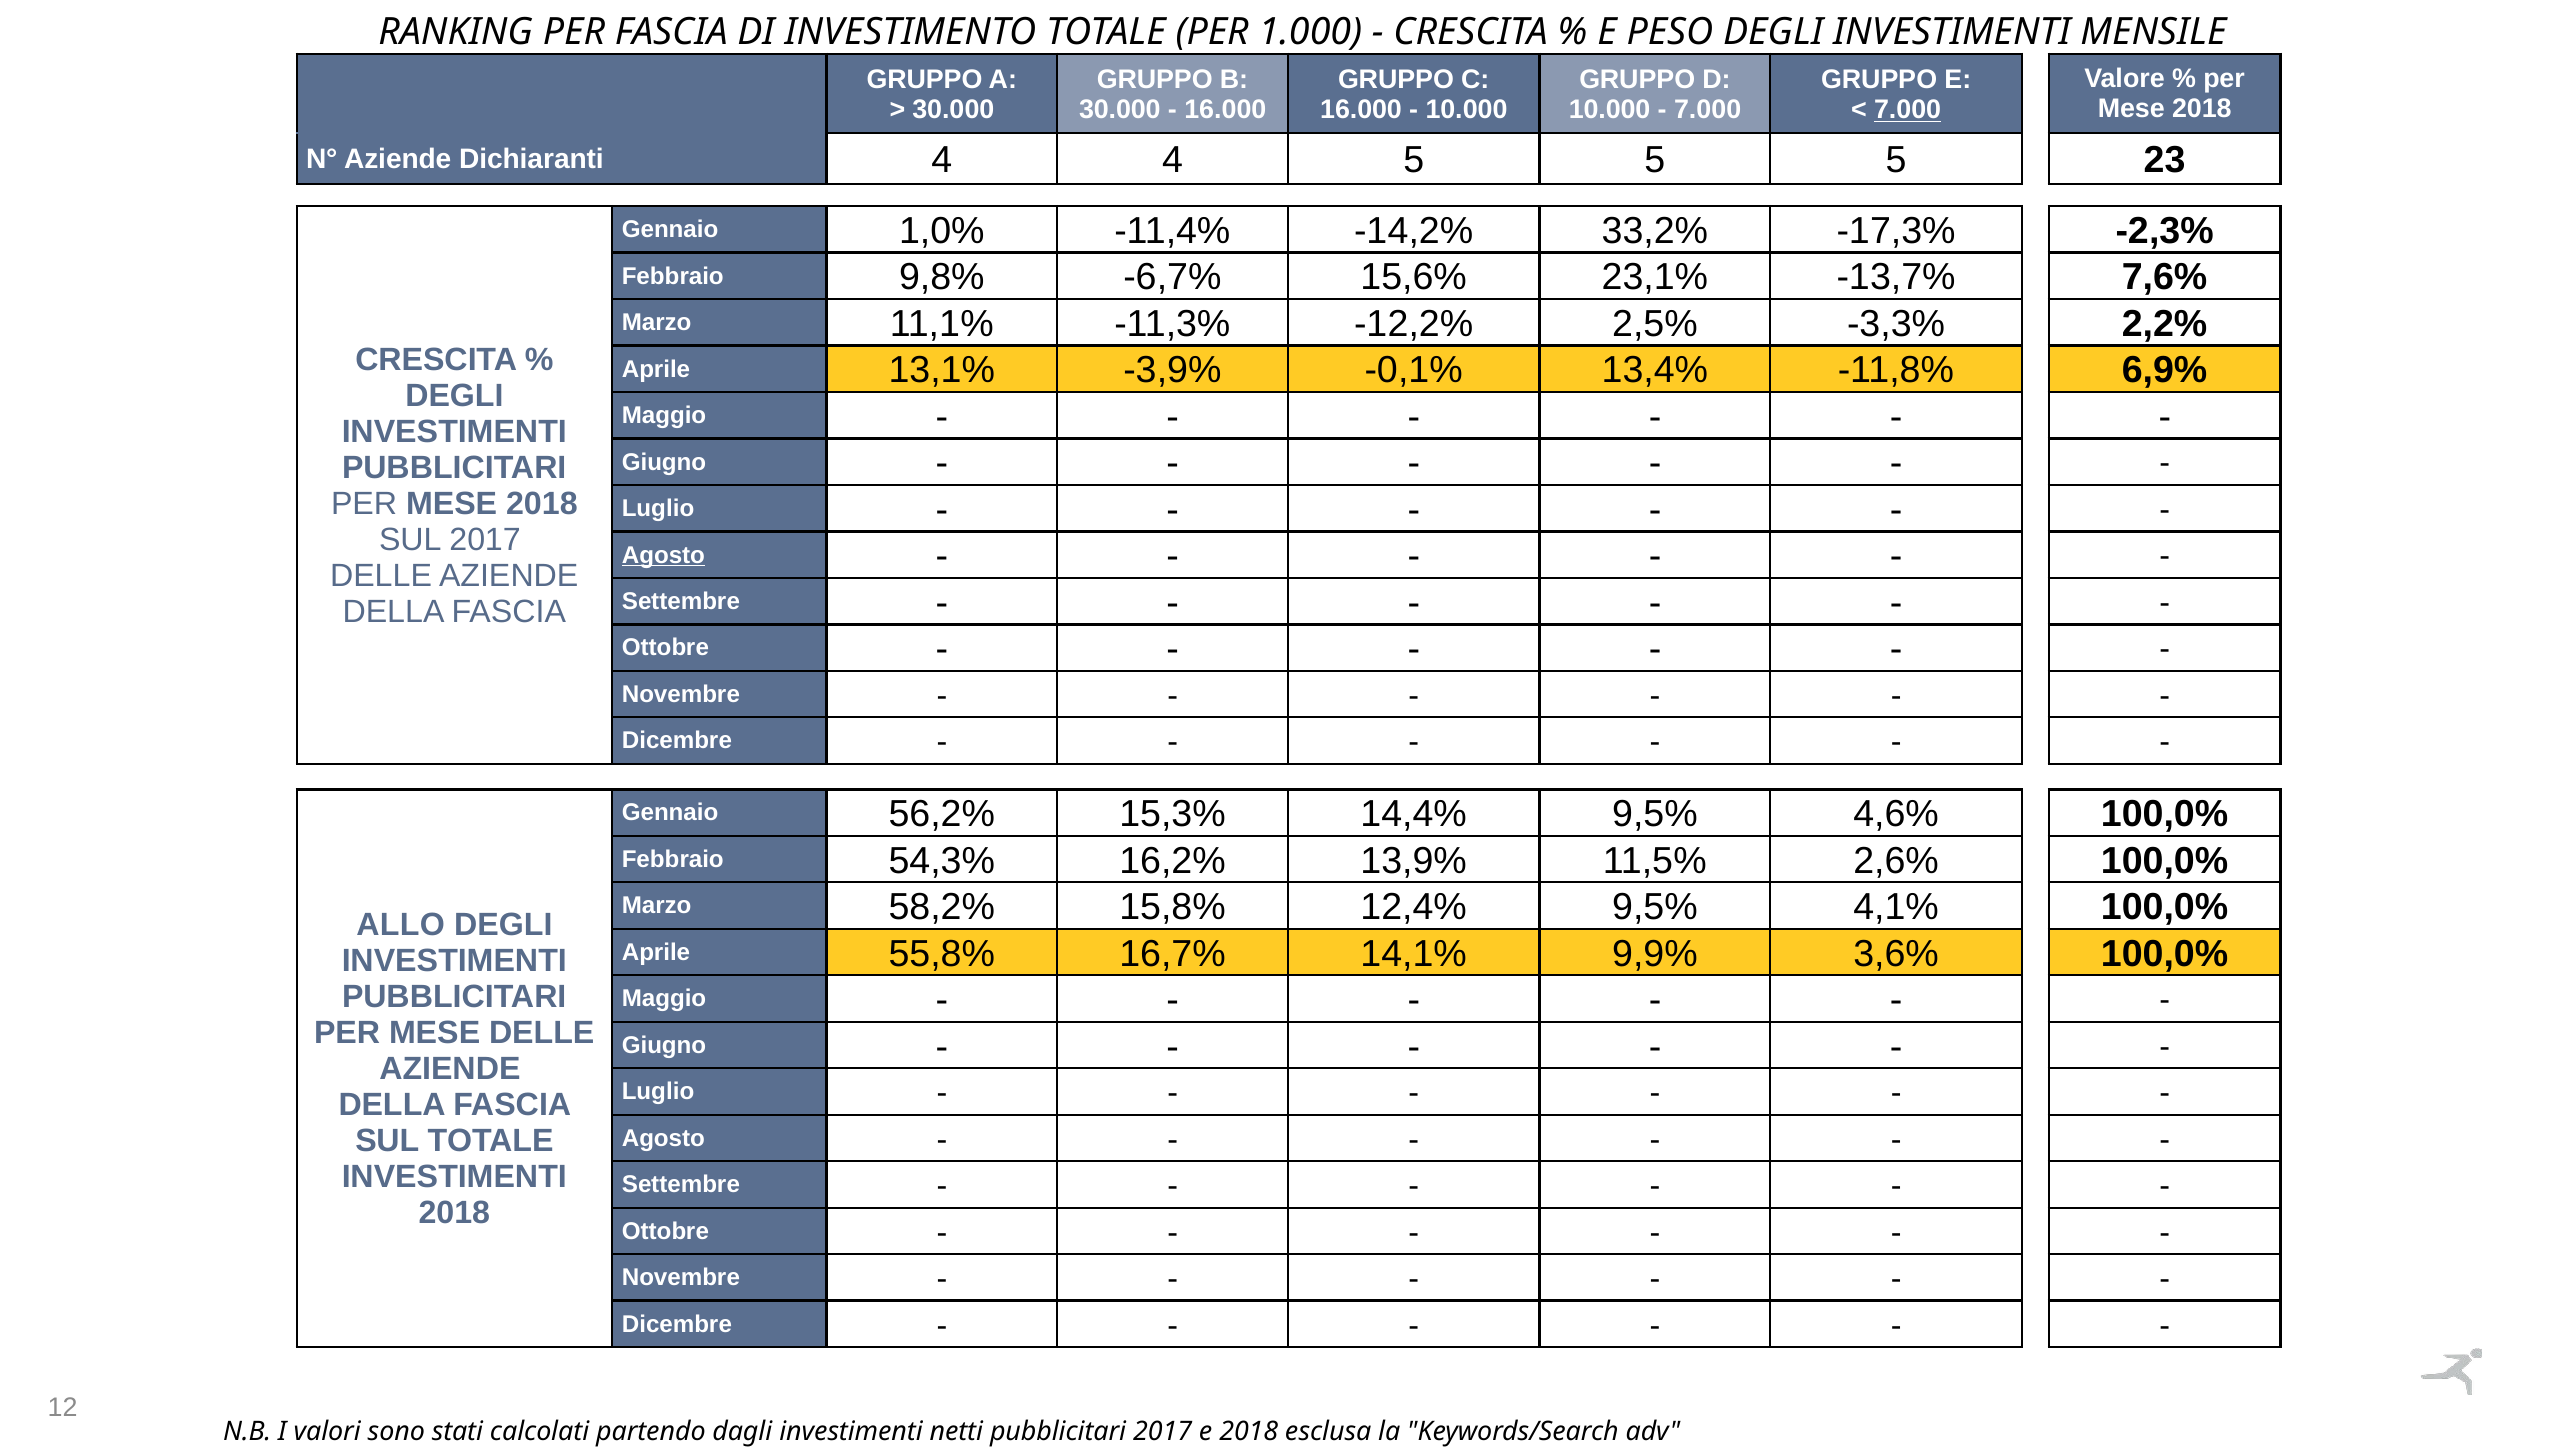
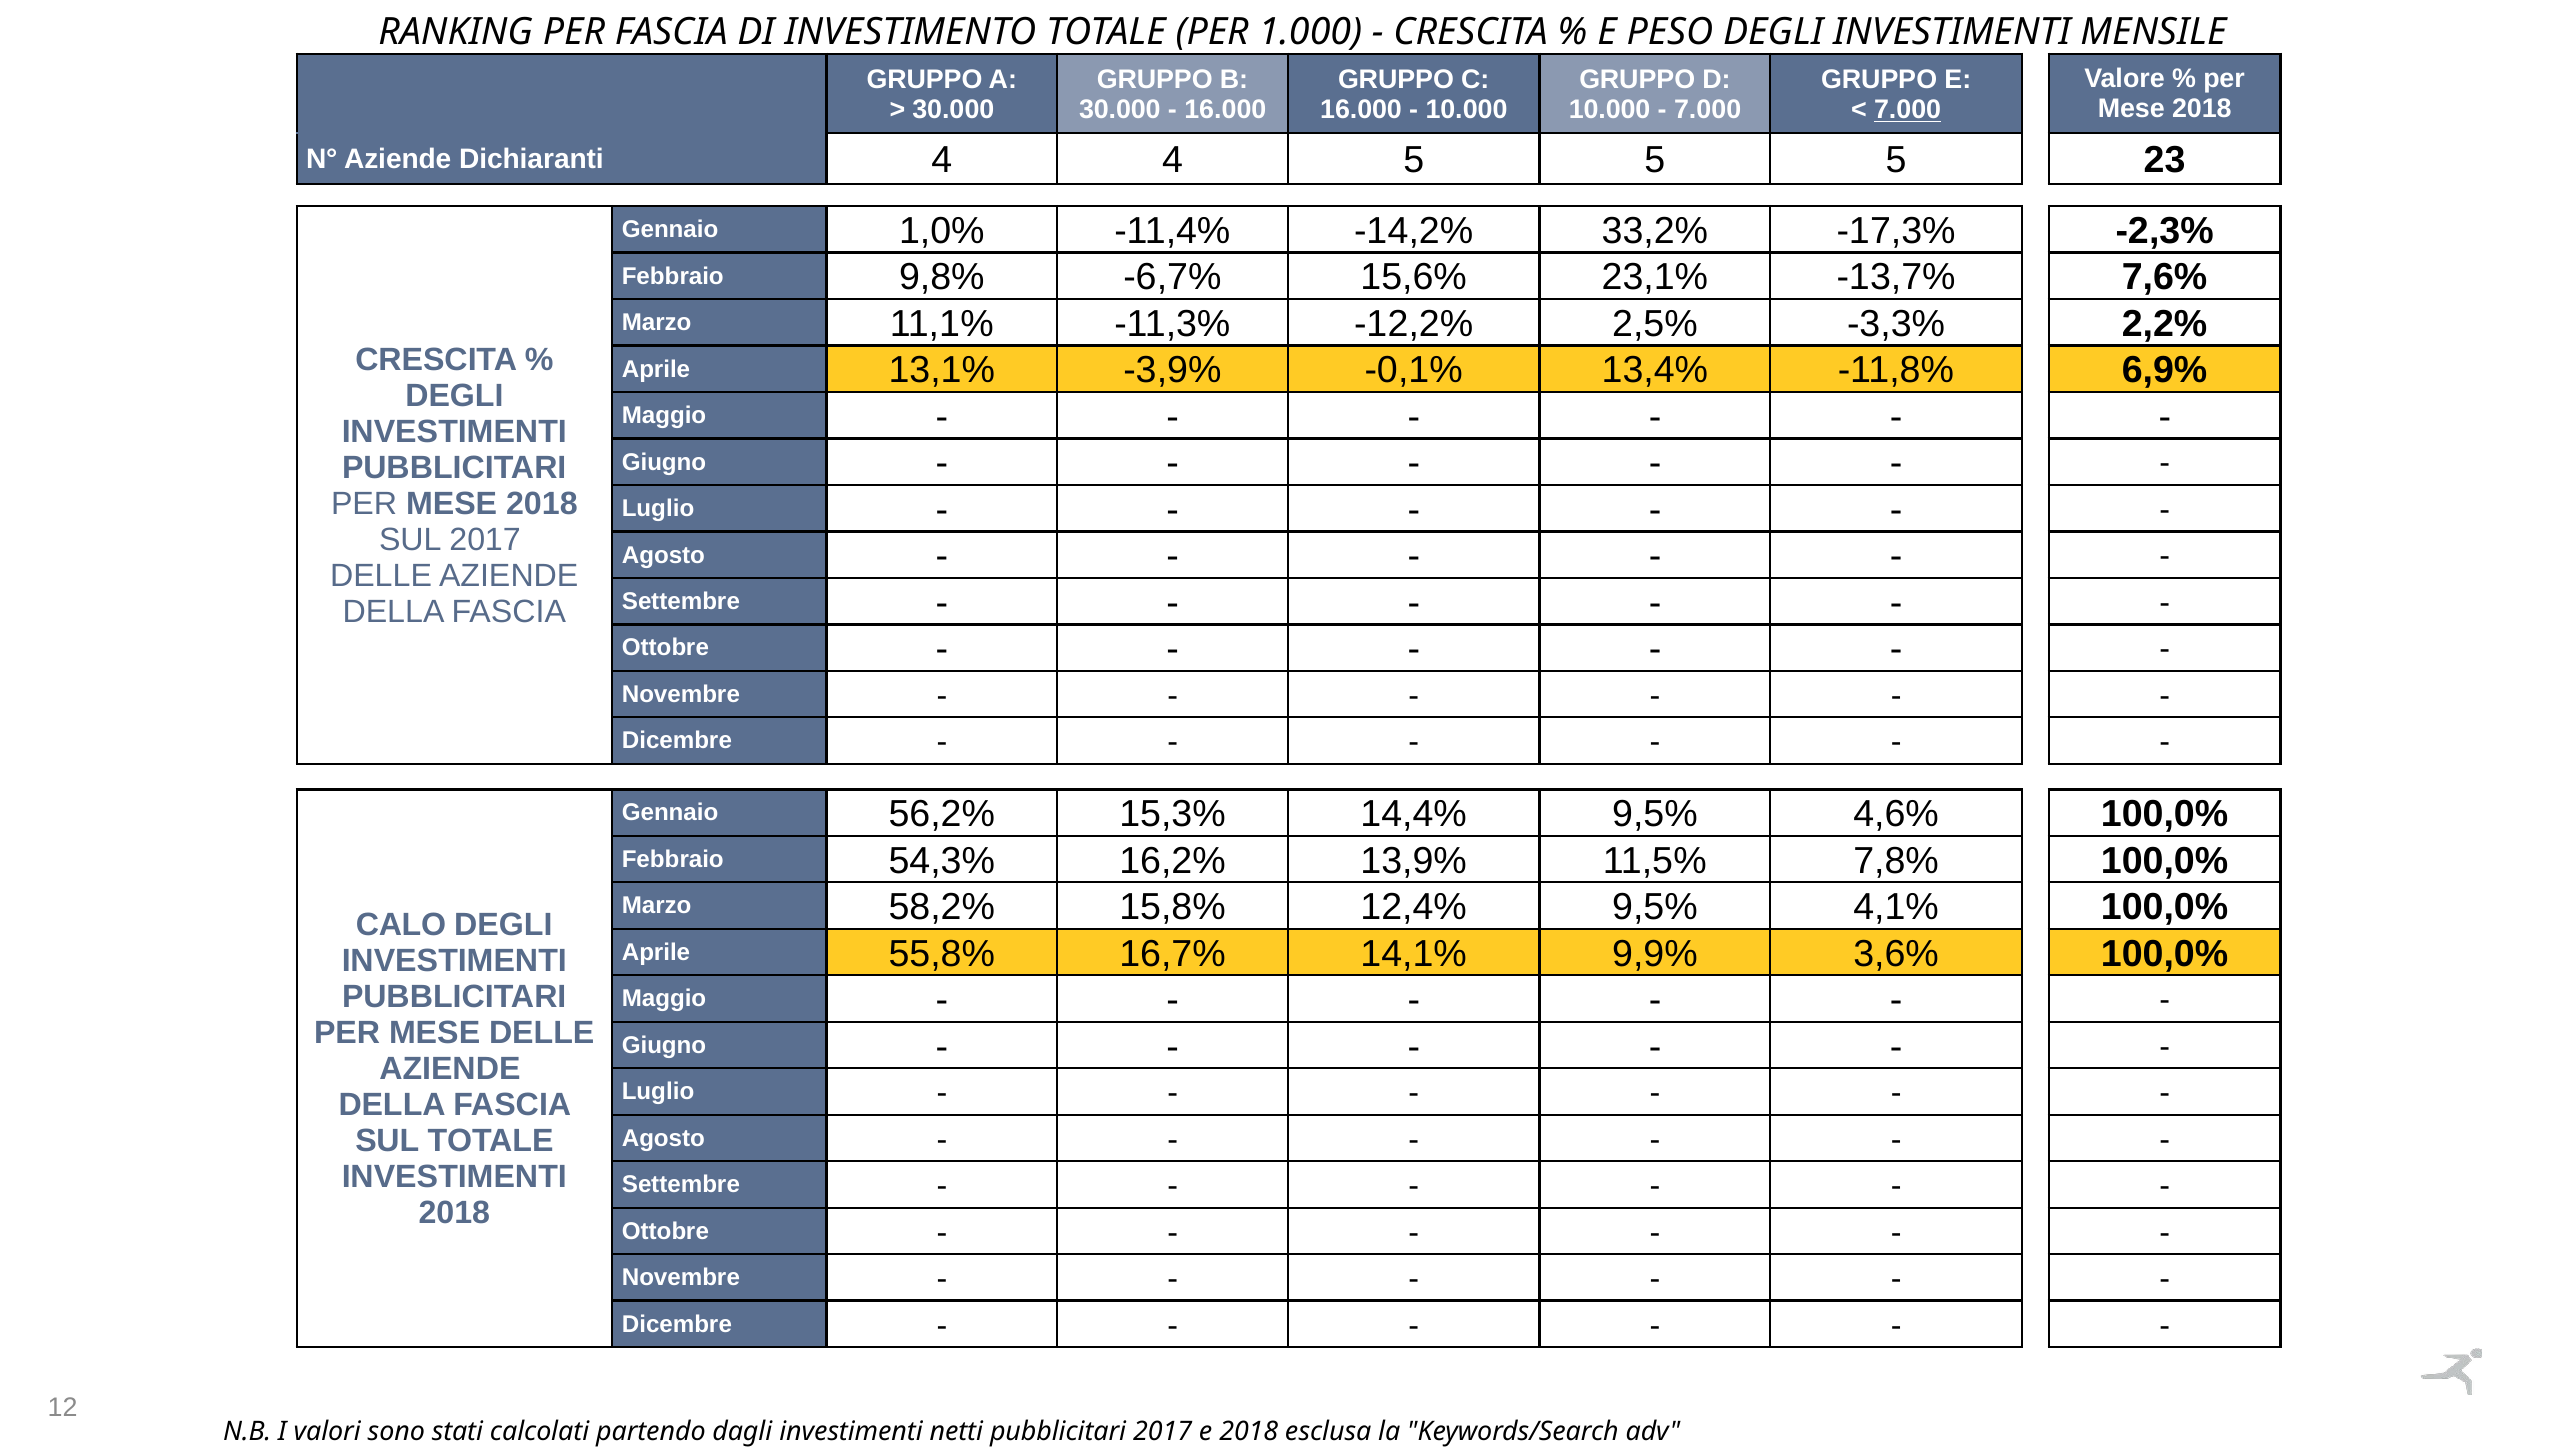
Agosto underline: present -> none (663, 555)
2,6%: 2,6% -> 7,8% (1896, 861)
ALLO: ALLO -> CALO (401, 925)
